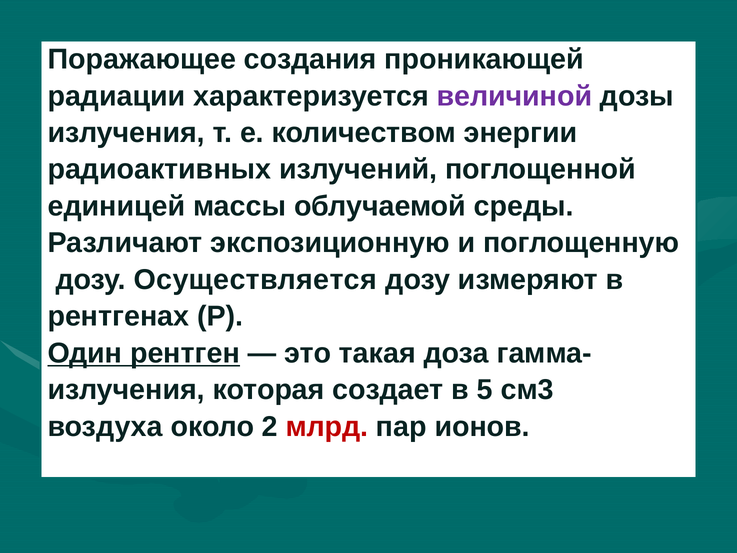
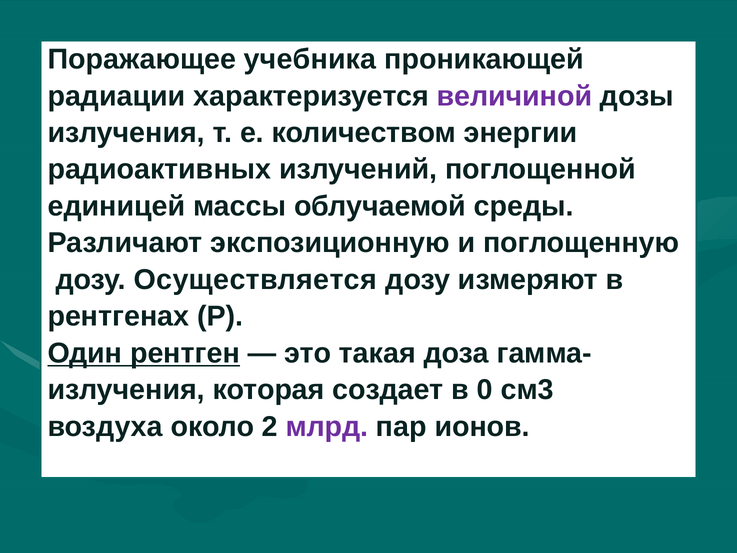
создания: создания -> учебника (310, 59)
5: 5 -> 0 (485, 390)
млрд colour: red -> purple (327, 426)
